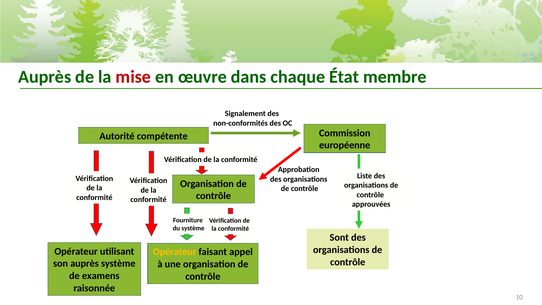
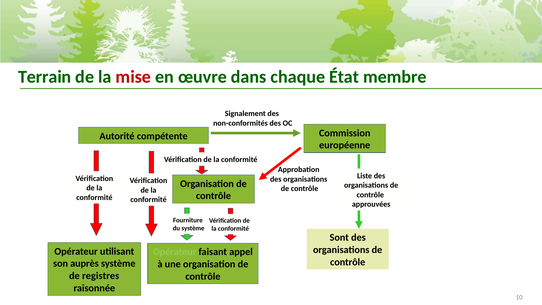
Auprès: Auprès -> Terrain (45, 77)
Opérateur colour: yellow -> light green (175, 252)
examens: examens -> registres (101, 276)
